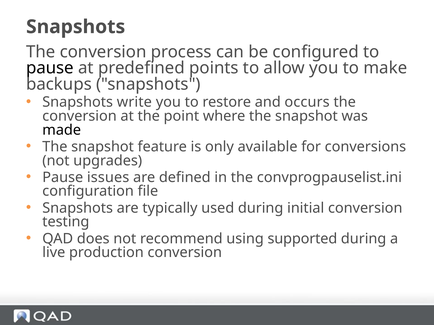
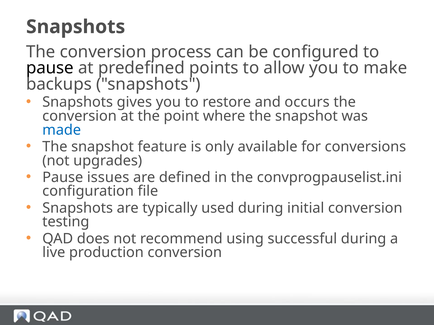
write: write -> gives (134, 102)
made colour: black -> blue (62, 130)
supported: supported -> successful (302, 239)
